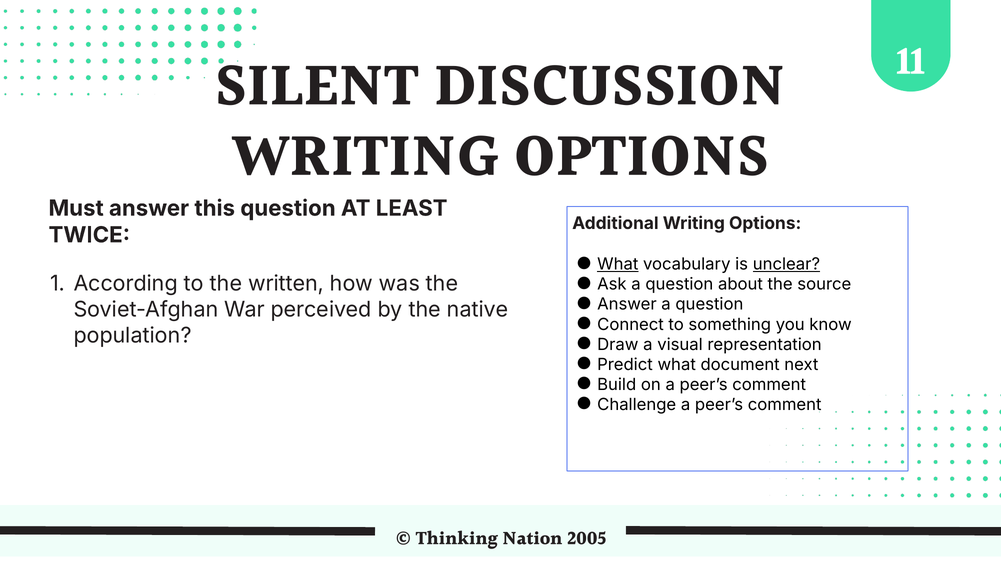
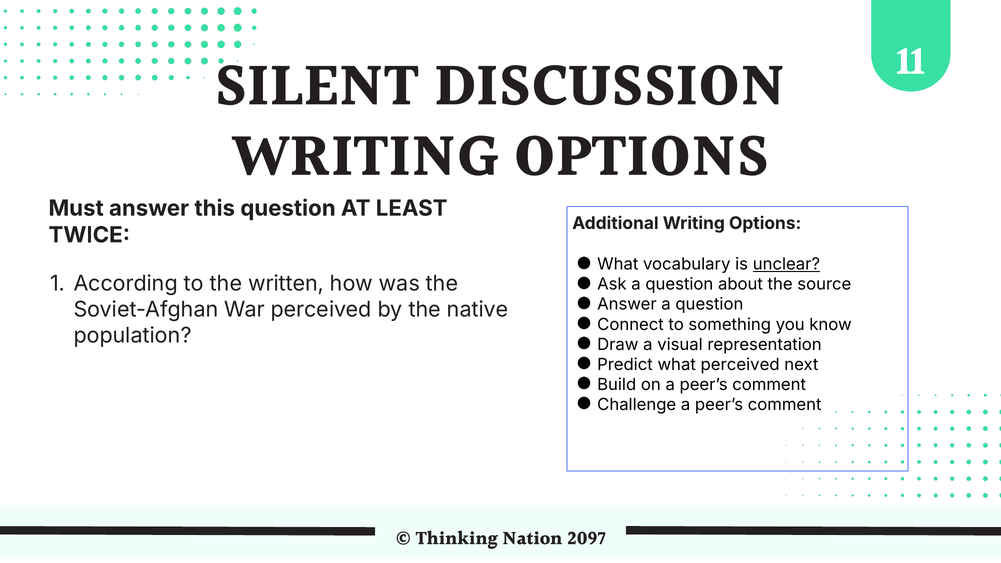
What underline: present -> none (618, 264)
what document: document -> perceived (740, 365)
2005: 2005 -> 2097 (586, 539)
